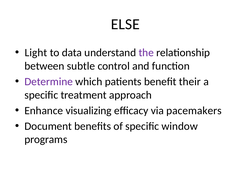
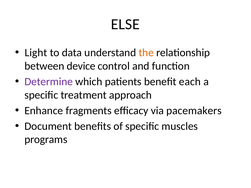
the colour: purple -> orange (146, 53)
subtle: subtle -> device (81, 66)
their: their -> each (190, 82)
visualizing: visualizing -> fragments (89, 111)
window: window -> muscles (180, 126)
